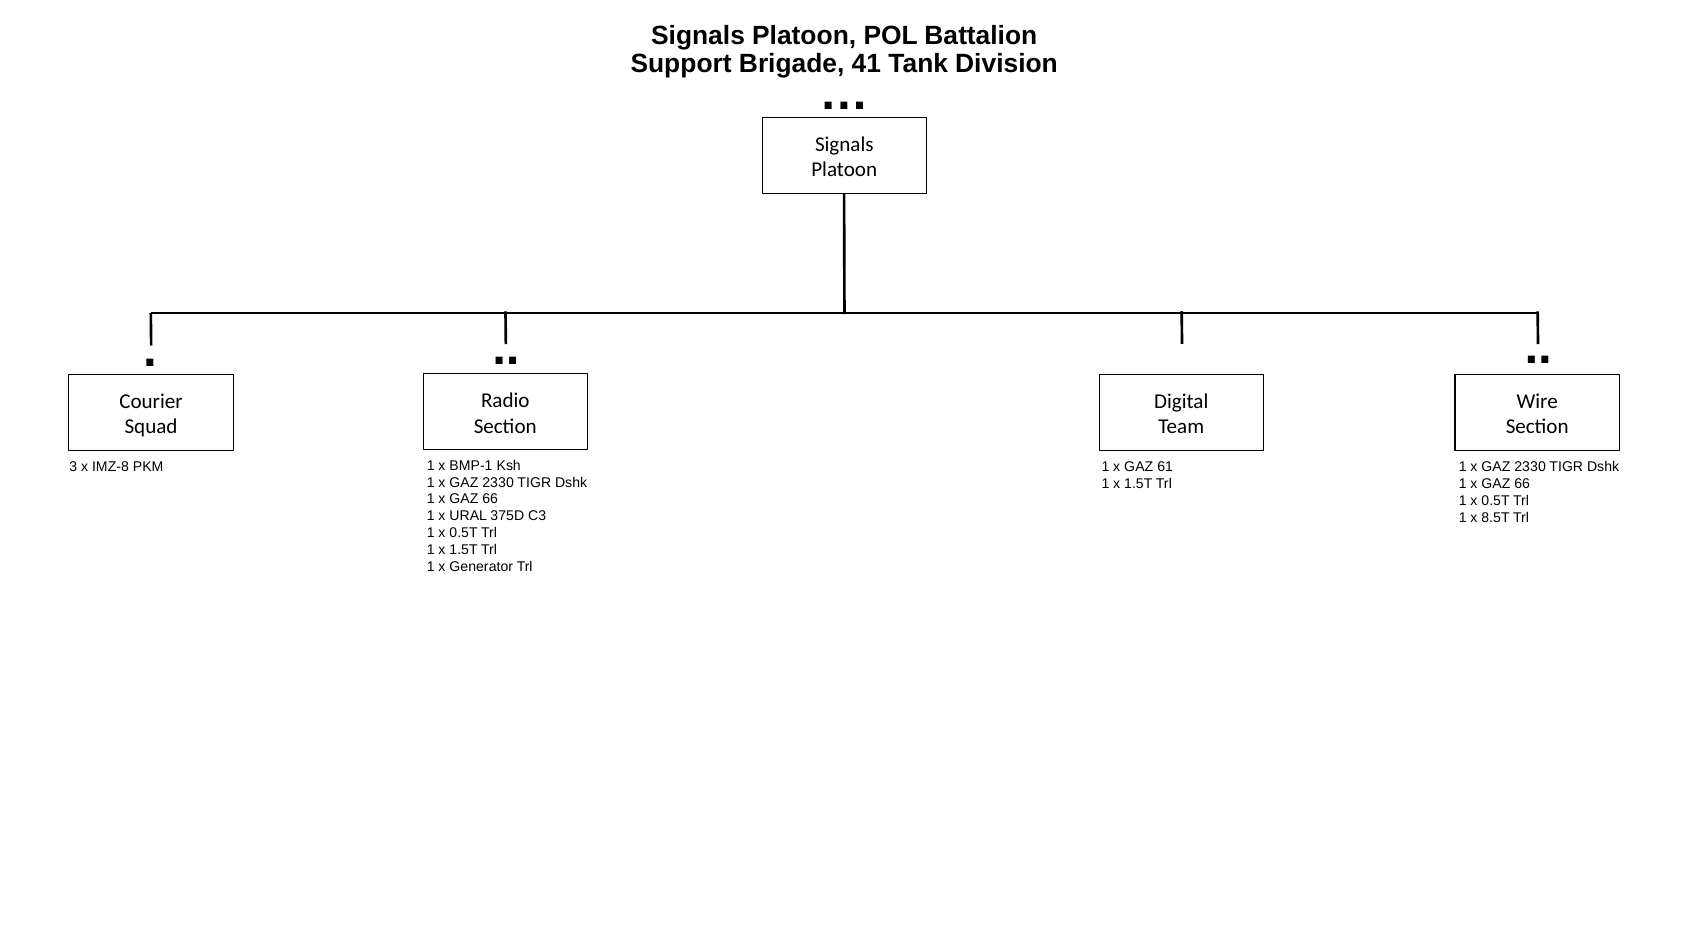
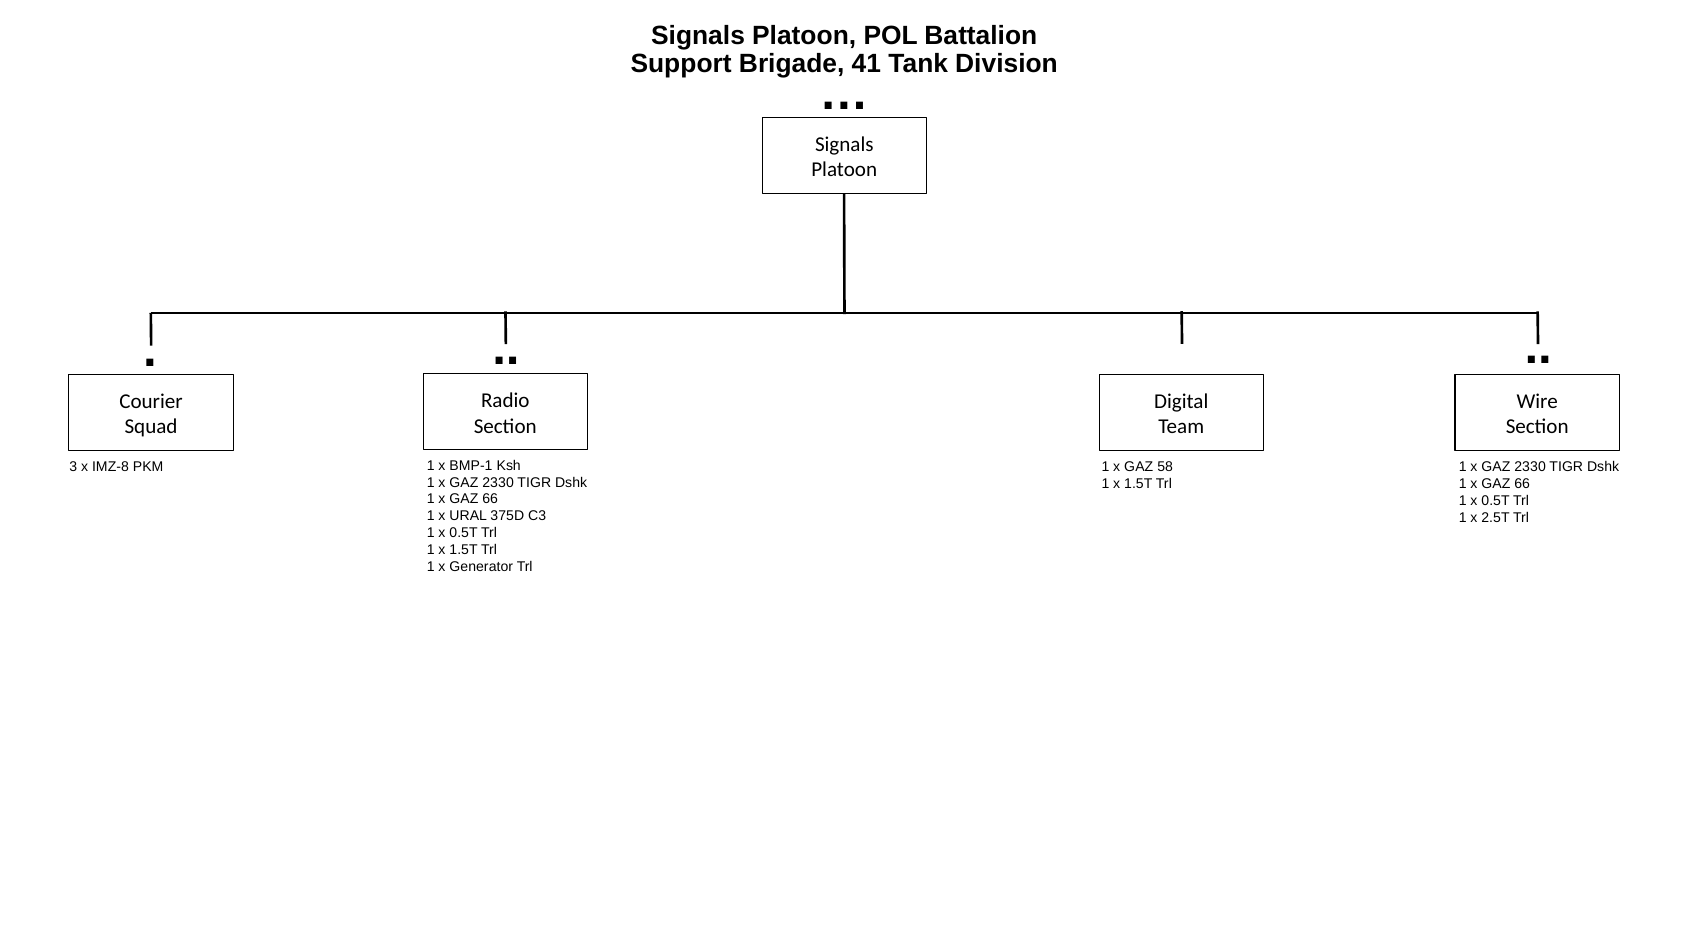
61: 61 -> 58 (1165, 467)
8.5T: 8.5T -> 2.5T (1495, 517)
